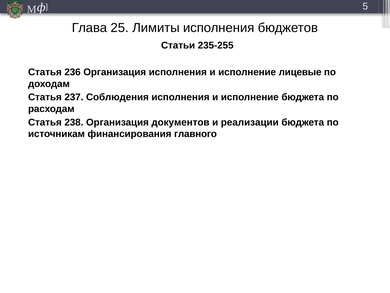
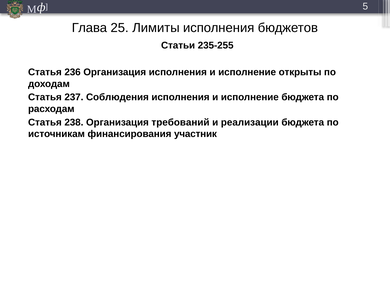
лицевые: лицевые -> открыты (300, 72)
документов: документов -> требований (180, 122)
главного: главного -> участник (195, 134)
